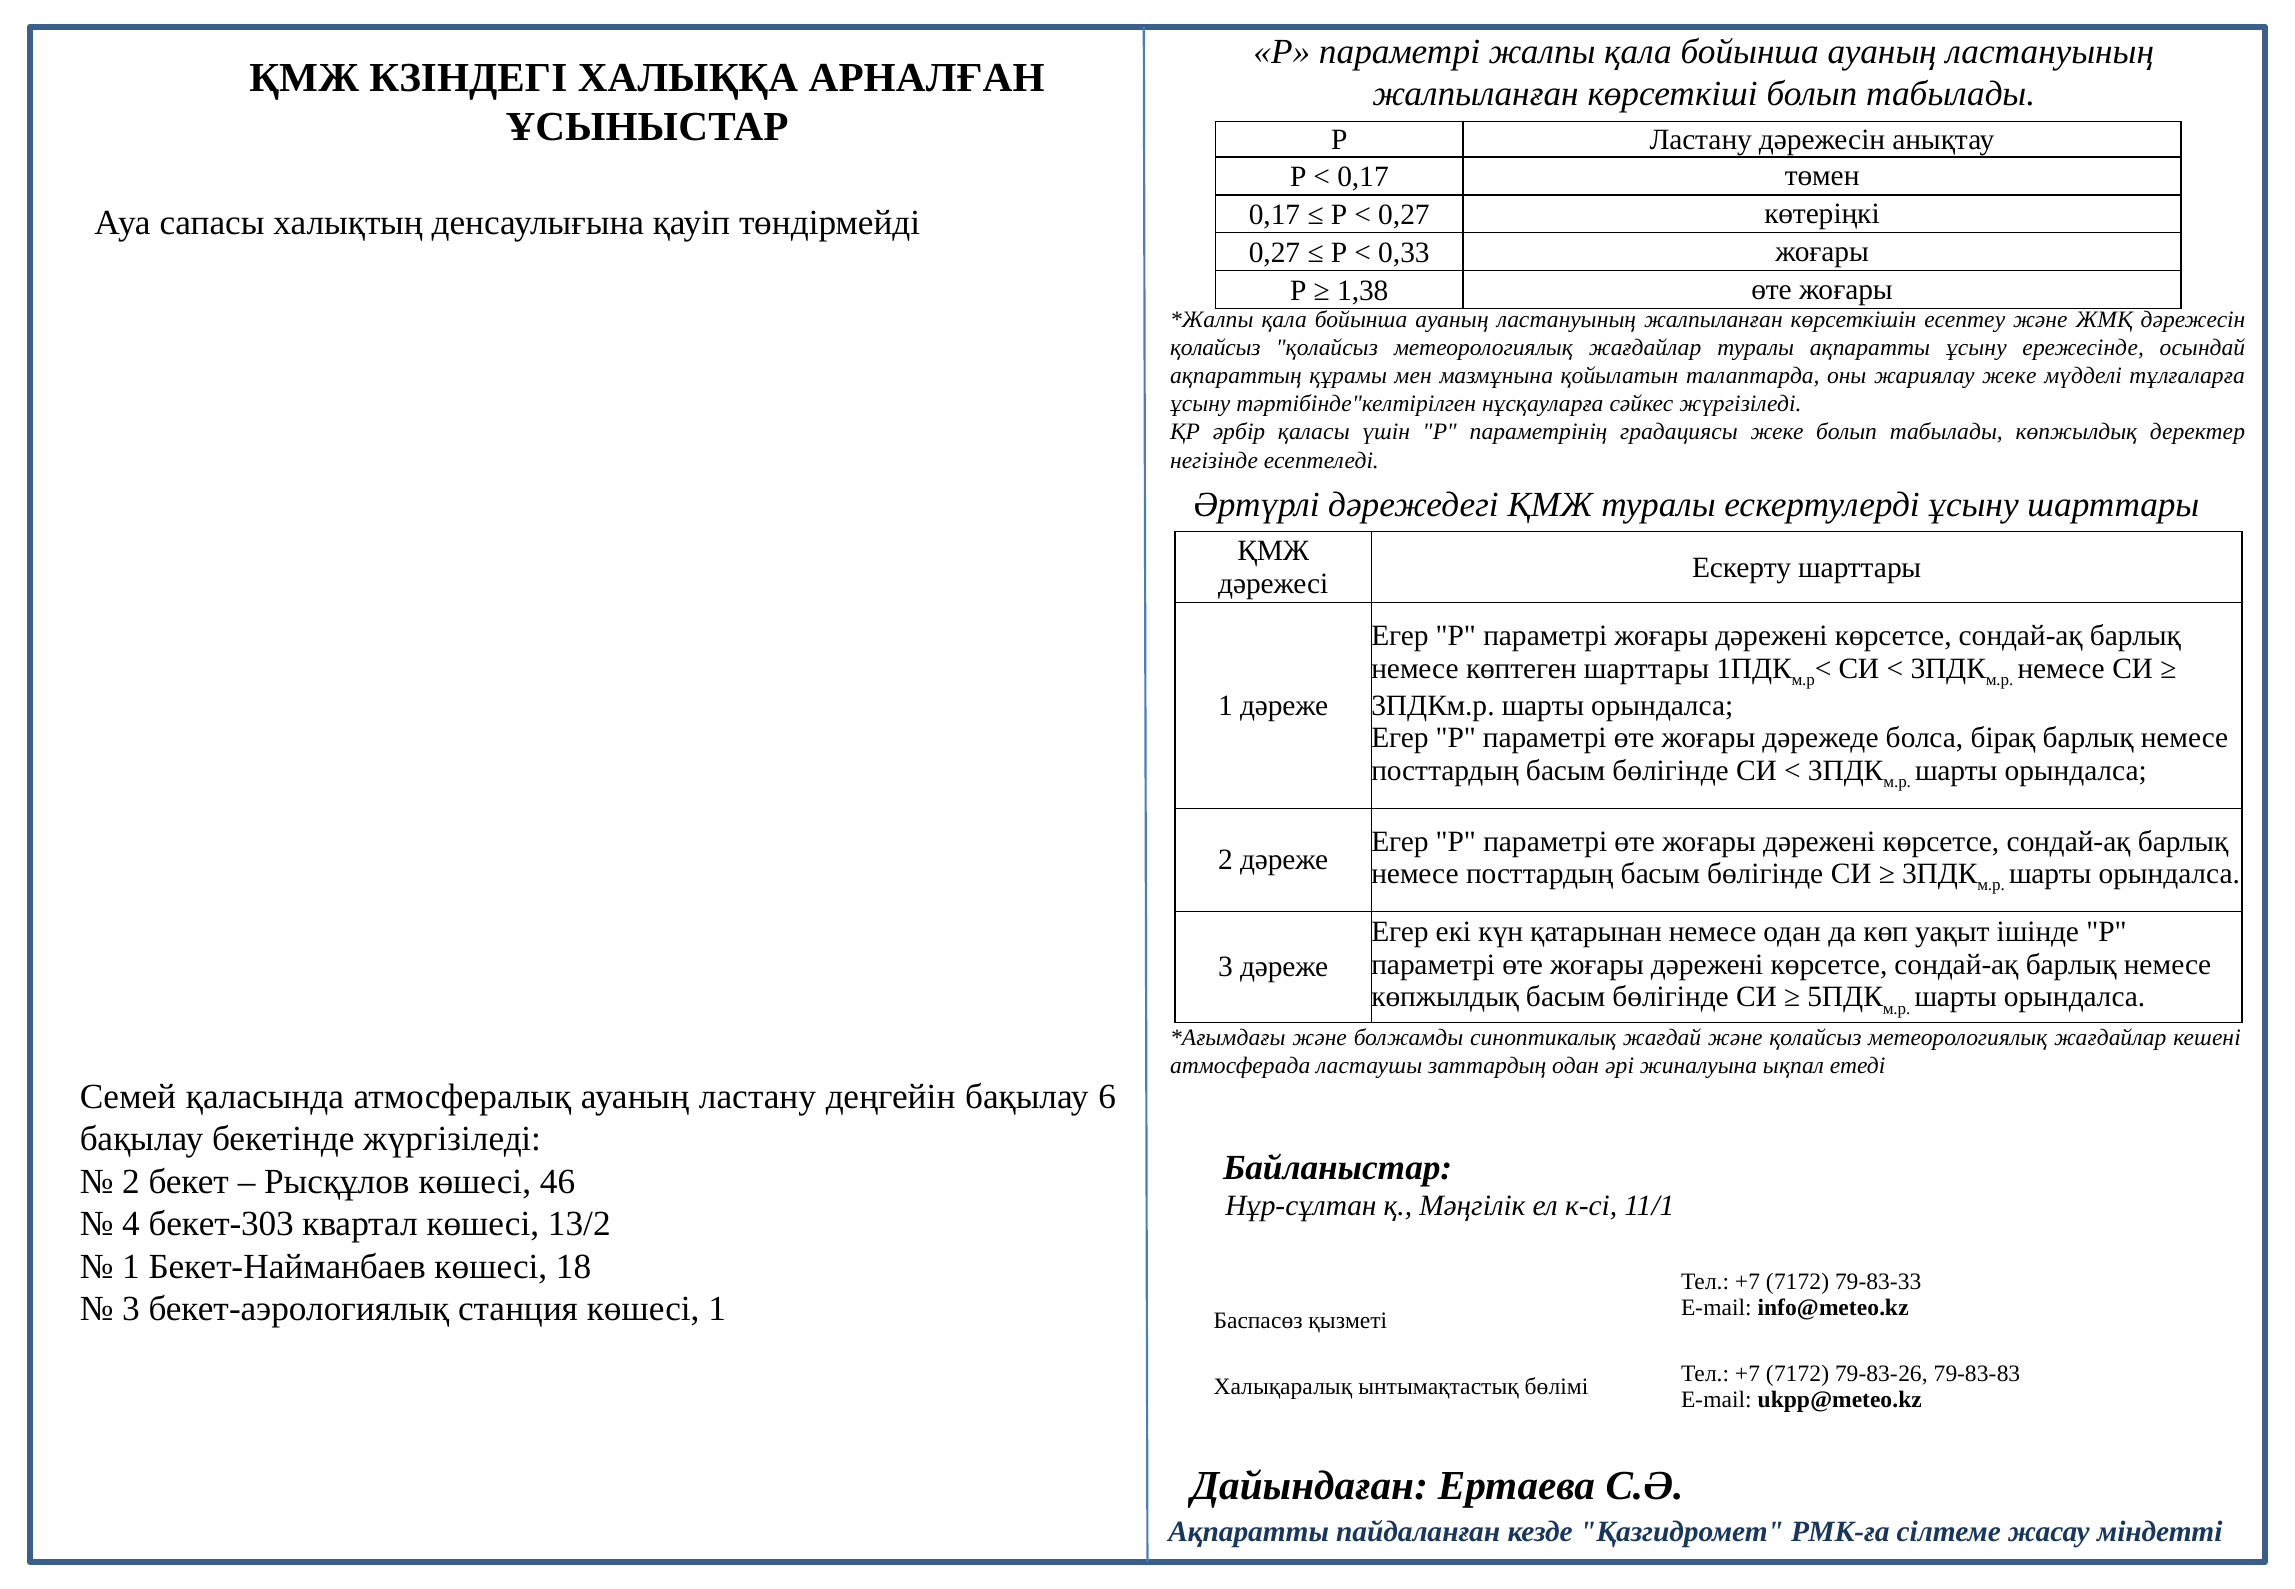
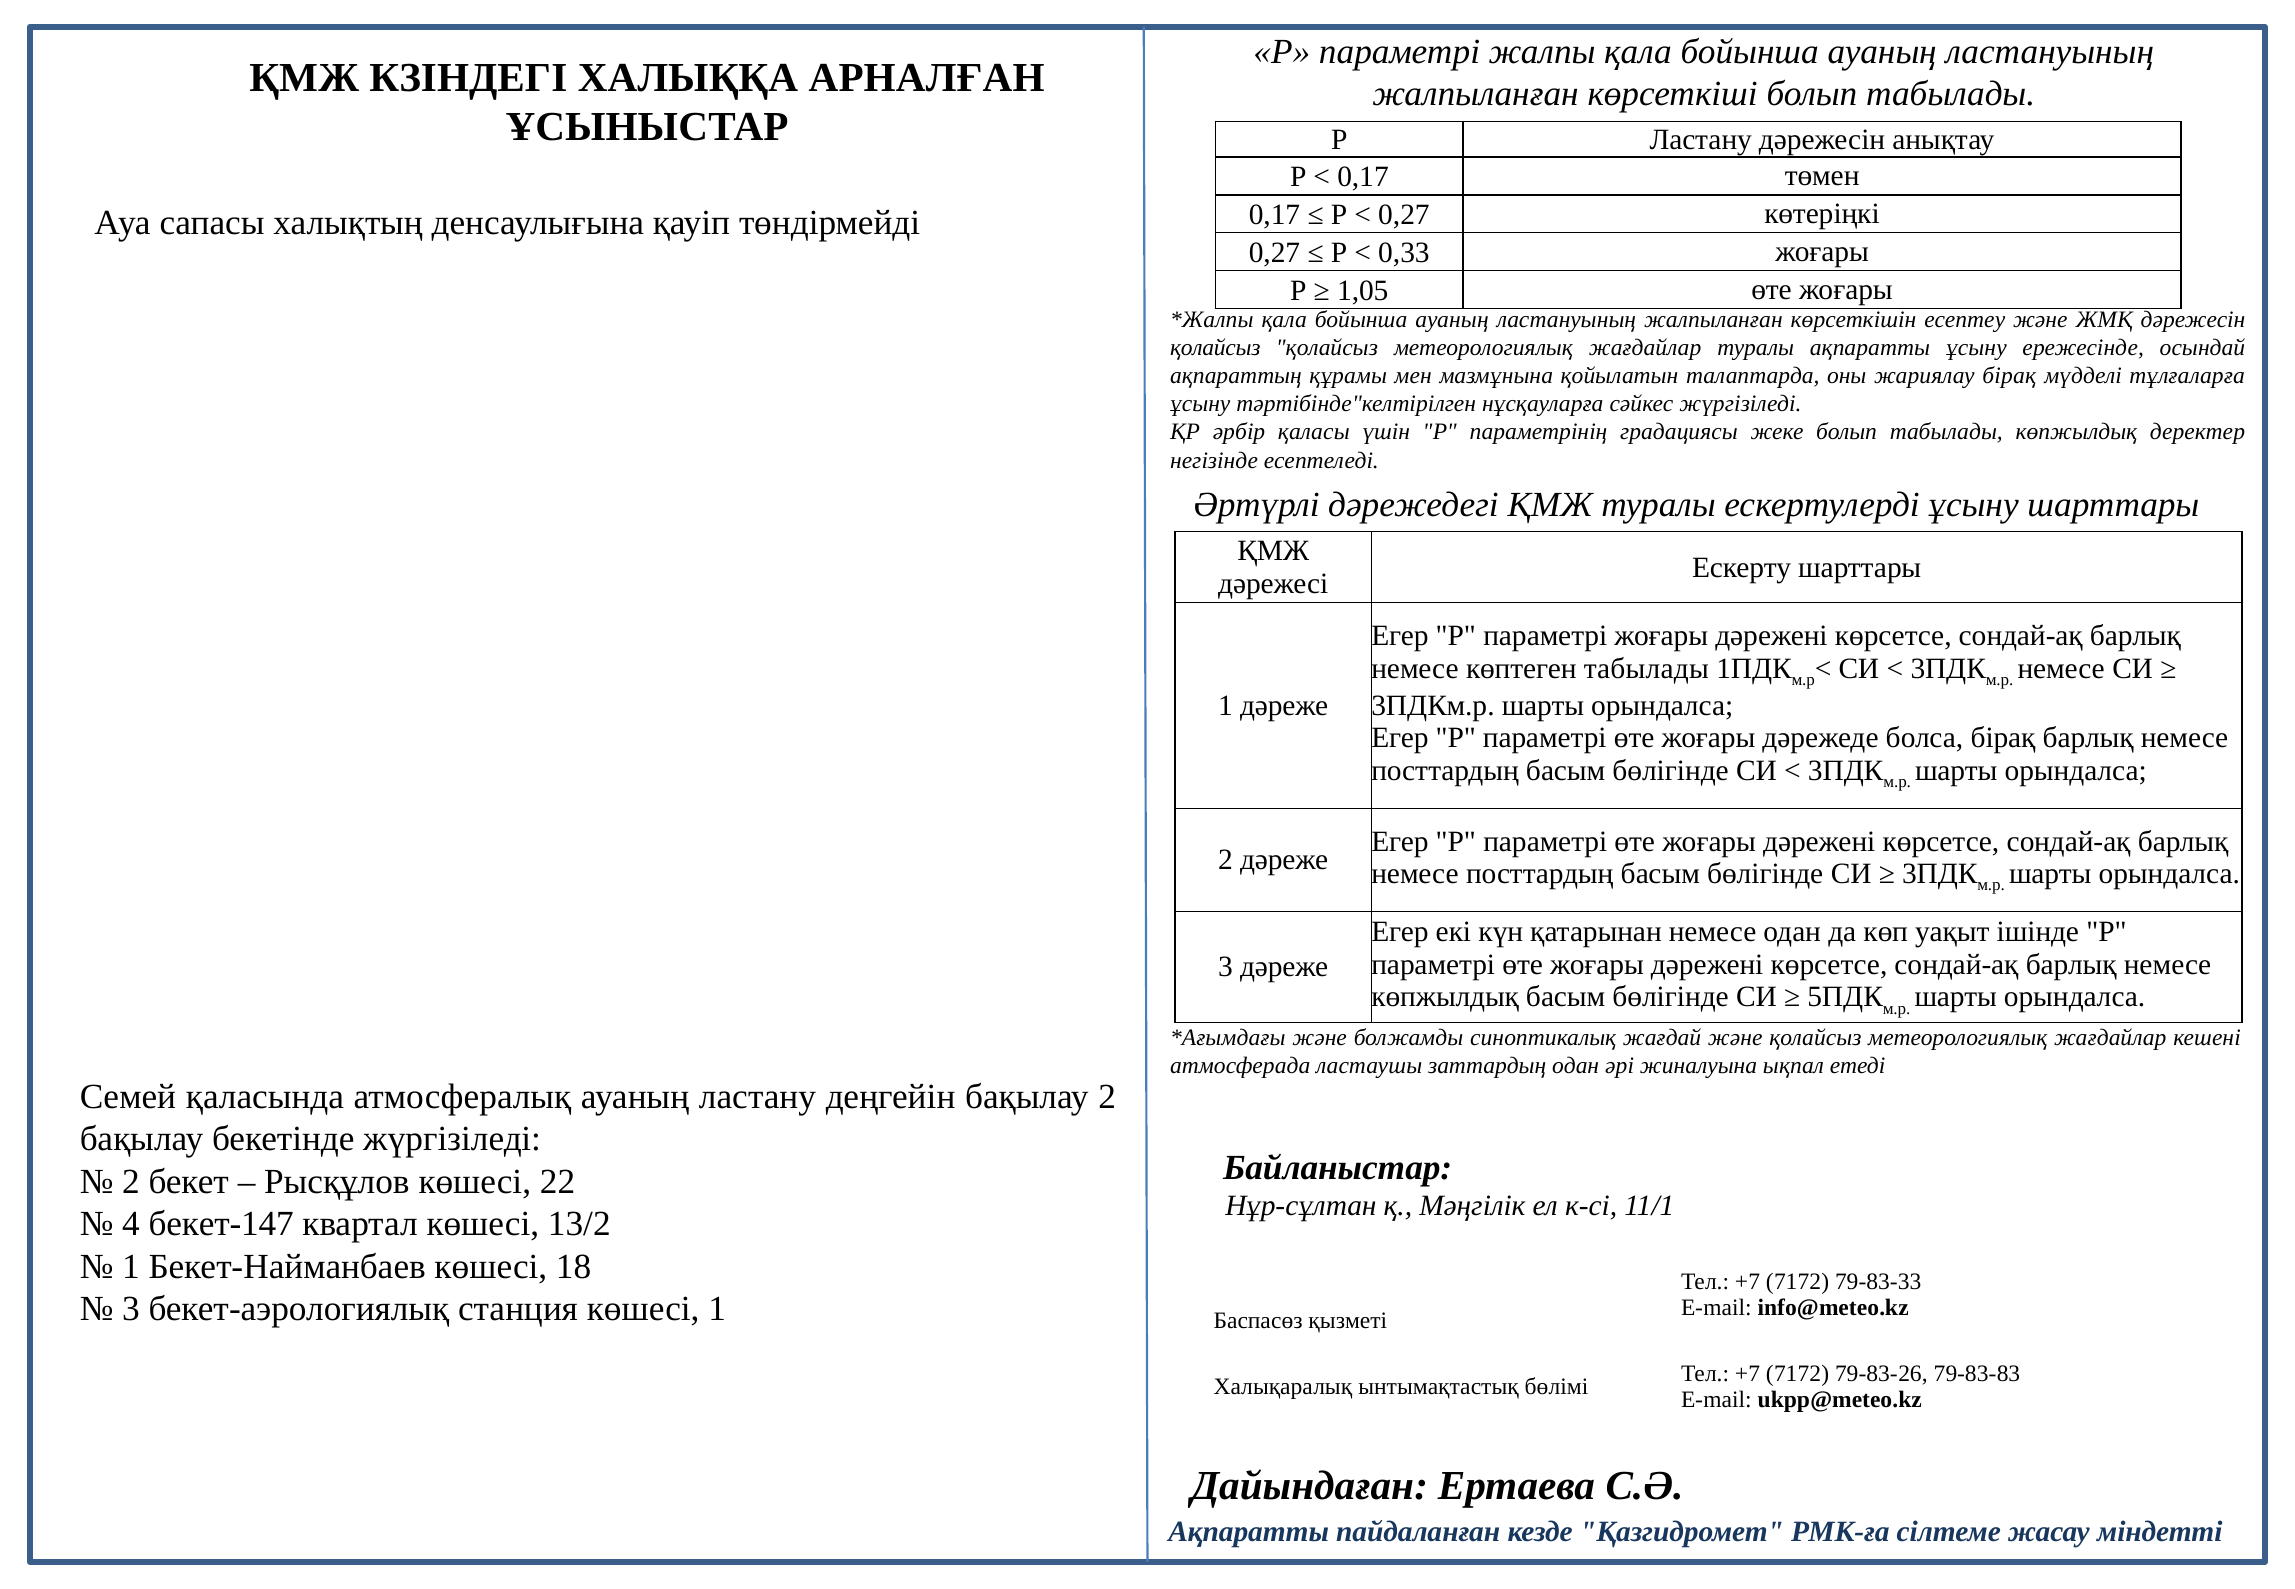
1,38: 1,38 -> 1,05 (1363, 291)
жариялау жеке: жеке -> бірақ (2009, 376)
көптеген шарттары: шарттары -> табылады (1646, 668)
бақылау 6: 6 -> 2 (1107, 1097)
46: 46 -> 22 (558, 1182)
бекет-303: бекет-303 -> бекет-147 (221, 1224)
